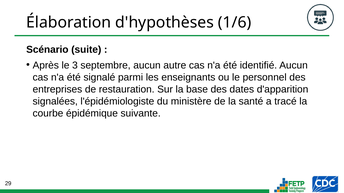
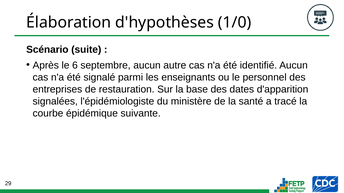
1/6: 1/6 -> 1/0 (235, 23)
3: 3 -> 6 (75, 65)
